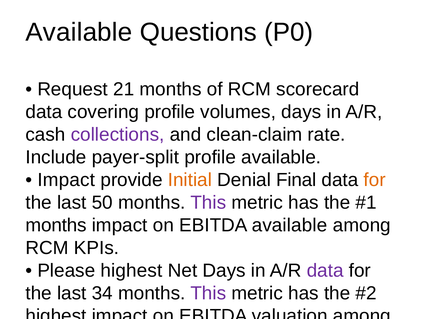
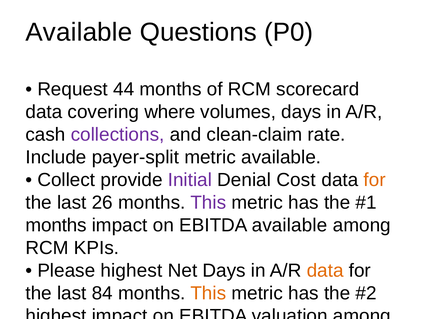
21: 21 -> 44 (124, 89)
covering profile: profile -> where (170, 112)
payer-split profile: profile -> metric (210, 158)
Impact: Impact -> Collect (66, 180)
Initial colour: orange -> purple (190, 180)
Denial Final: Final -> Cost (296, 180)
50: 50 -> 26 (102, 203)
data colour: purple -> orange (325, 271)
34: 34 -> 84 (102, 294)
This colour: purple -> orange (208, 294)
